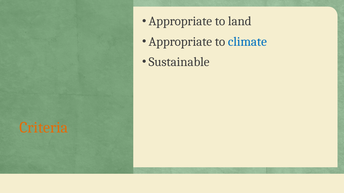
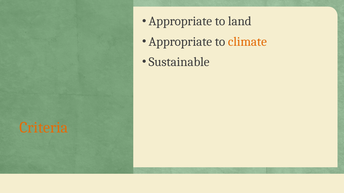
climate colour: blue -> orange (247, 42)
